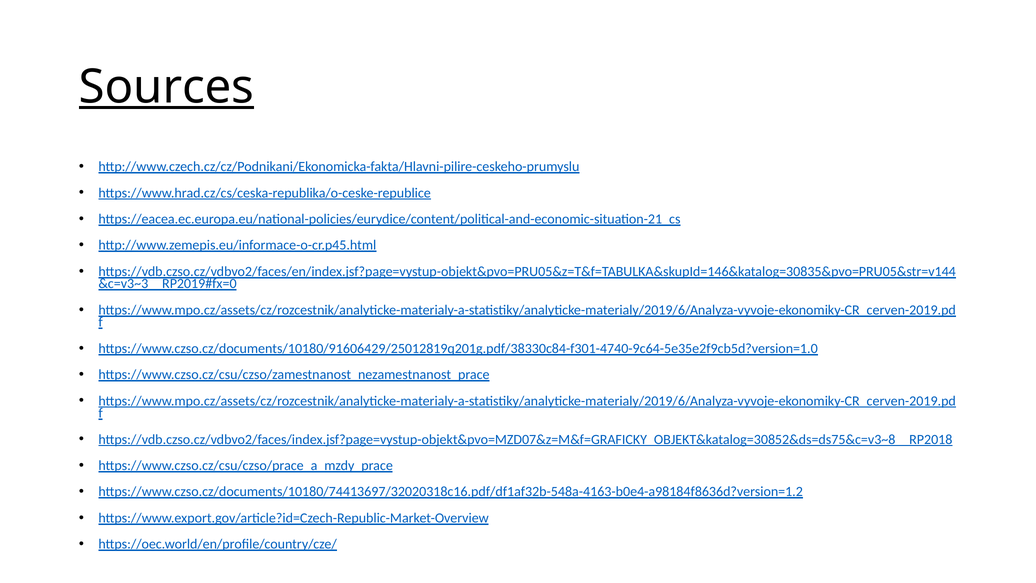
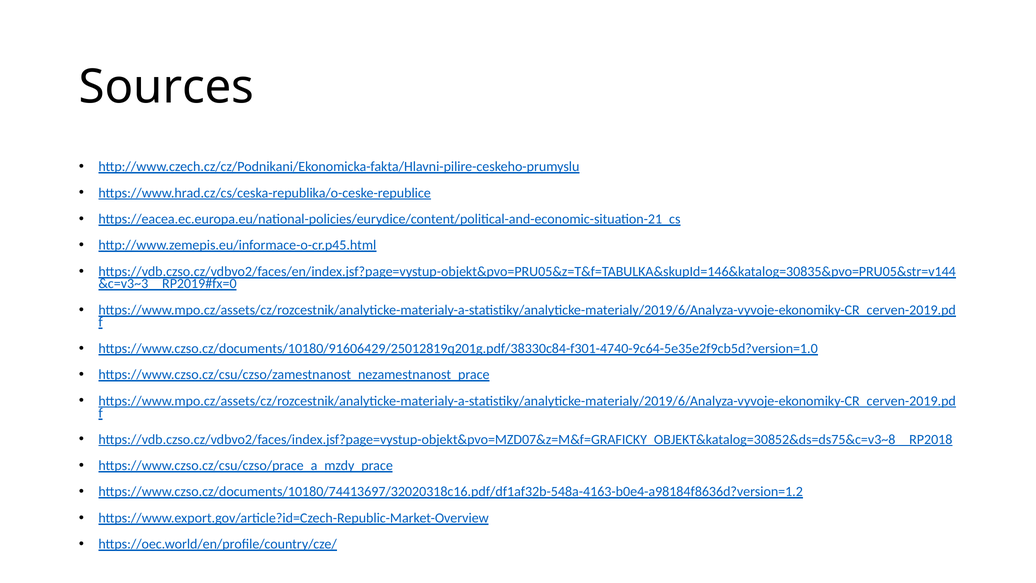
Sources underline: present -> none (167, 87)
